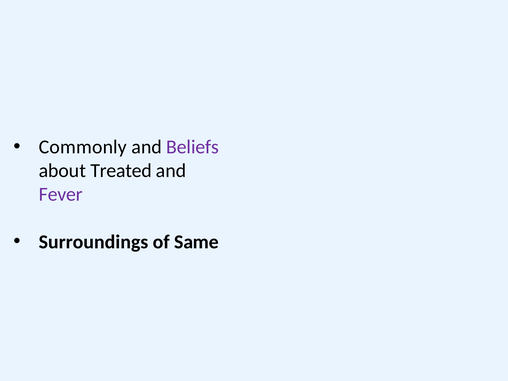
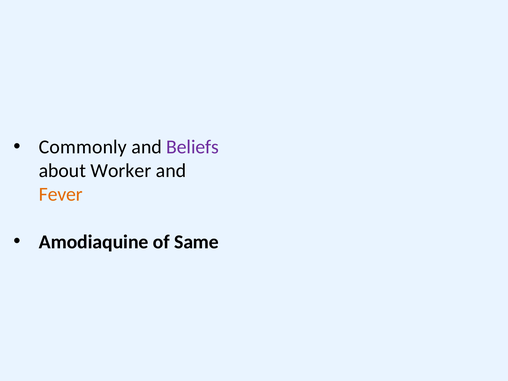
Treated: Treated -> Worker (121, 171)
Fever colour: purple -> orange (61, 194)
Surroundings: Surroundings -> Amodiaquine (94, 242)
